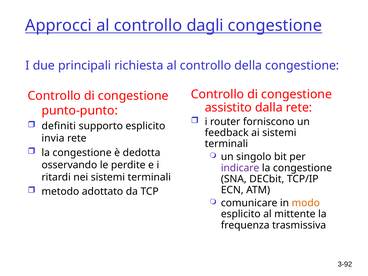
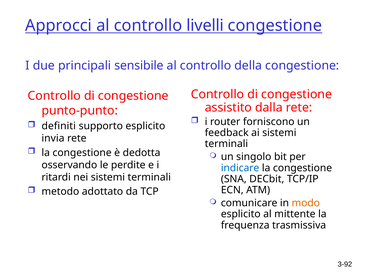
dagli: dagli -> livelli (205, 25)
richiesta: richiesta -> sensibile (139, 66)
indicare colour: purple -> blue (240, 168)
